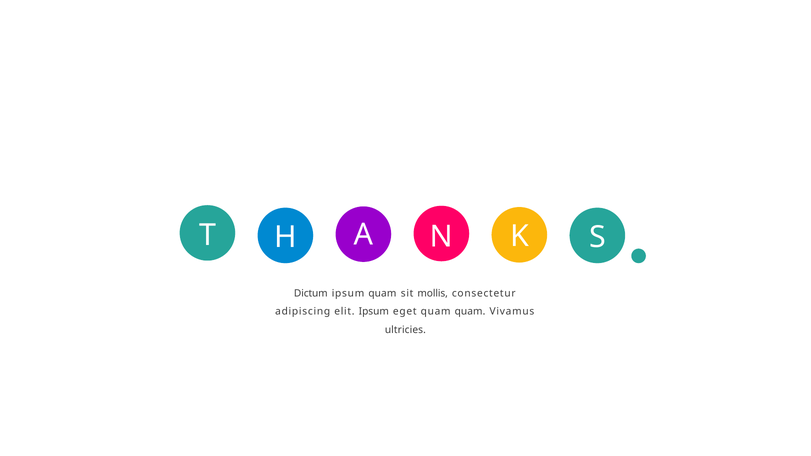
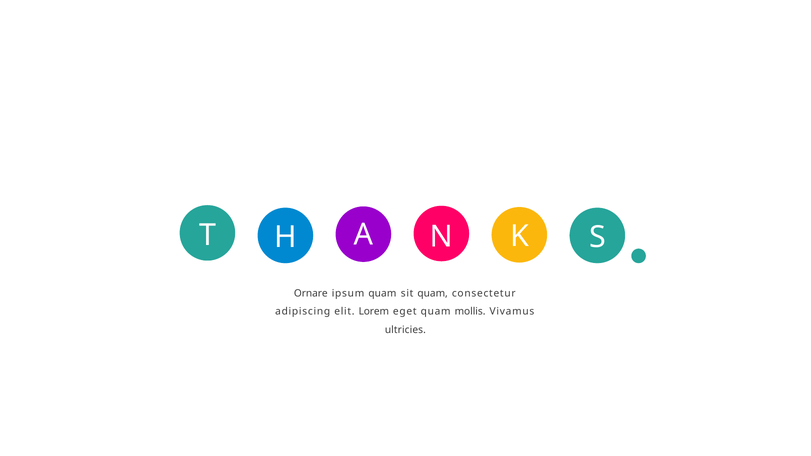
Dictum: Dictum -> Ornare (311, 294)
sit mollis: mollis -> quam (433, 294)
elit Ipsum: Ipsum -> Lorem (374, 312)
quam quam: quam -> mollis (470, 312)
